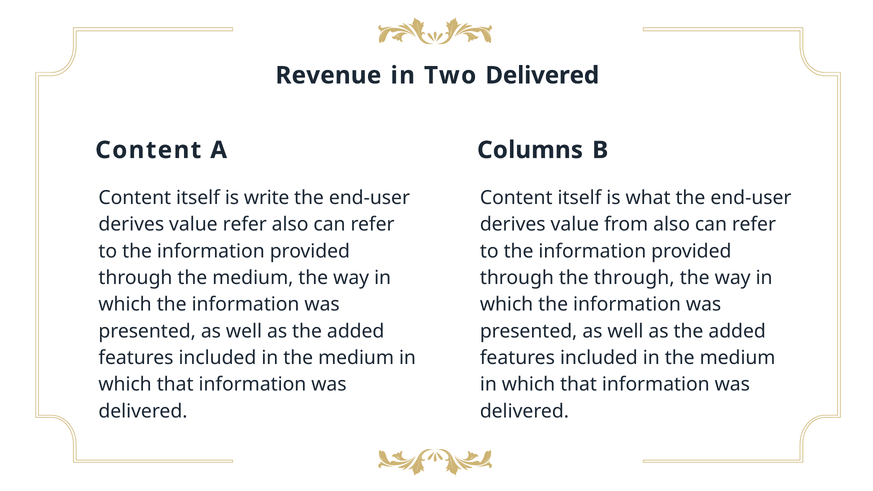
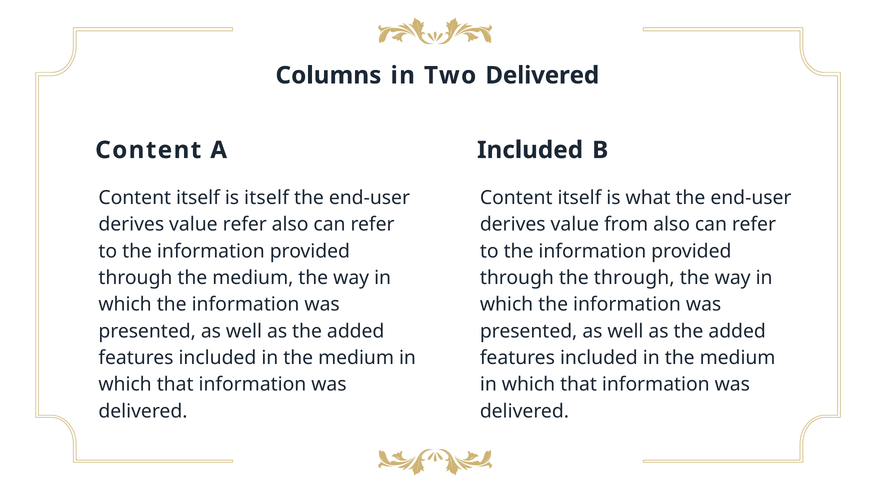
Revenue: Revenue -> Columns (328, 75)
Columns: Columns -> Included (530, 150)
is write: write -> itself (266, 198)
